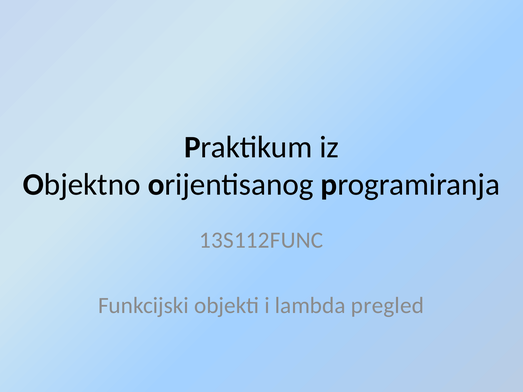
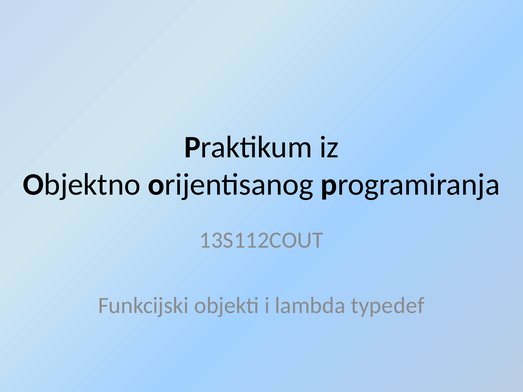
13S112FUNC: 13S112FUNC -> 13S112COUT (261, 240)
pregled: pregled -> typedef (388, 306)
